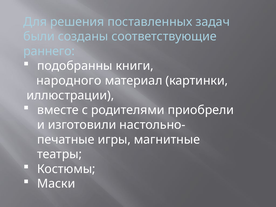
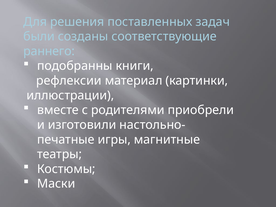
народного: народного -> рефлексии (69, 81)
